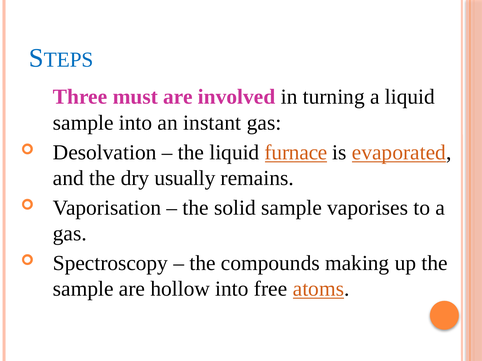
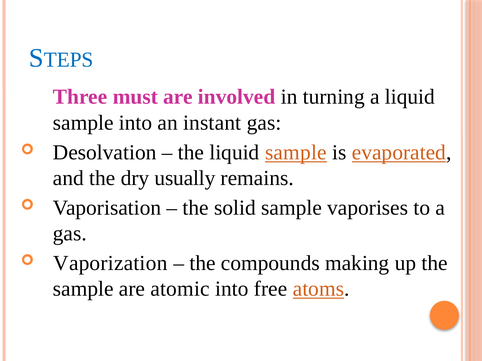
the liquid furnace: furnace -> sample (296, 153)
Spectroscopy: Spectroscopy -> Vaporization (110, 264)
hollow: hollow -> atomic (180, 289)
